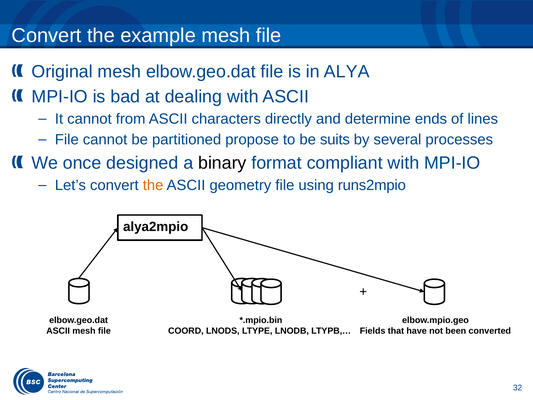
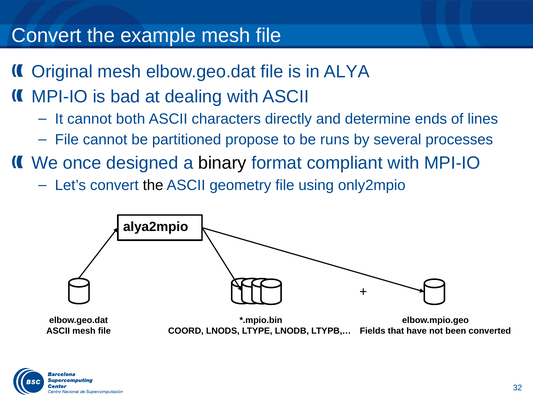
from: from -> both (131, 119)
suits: suits -> runs (335, 140)
the colour: orange -> black (153, 185)
runs2mpio: runs2mpio -> only2mpio (372, 185)
